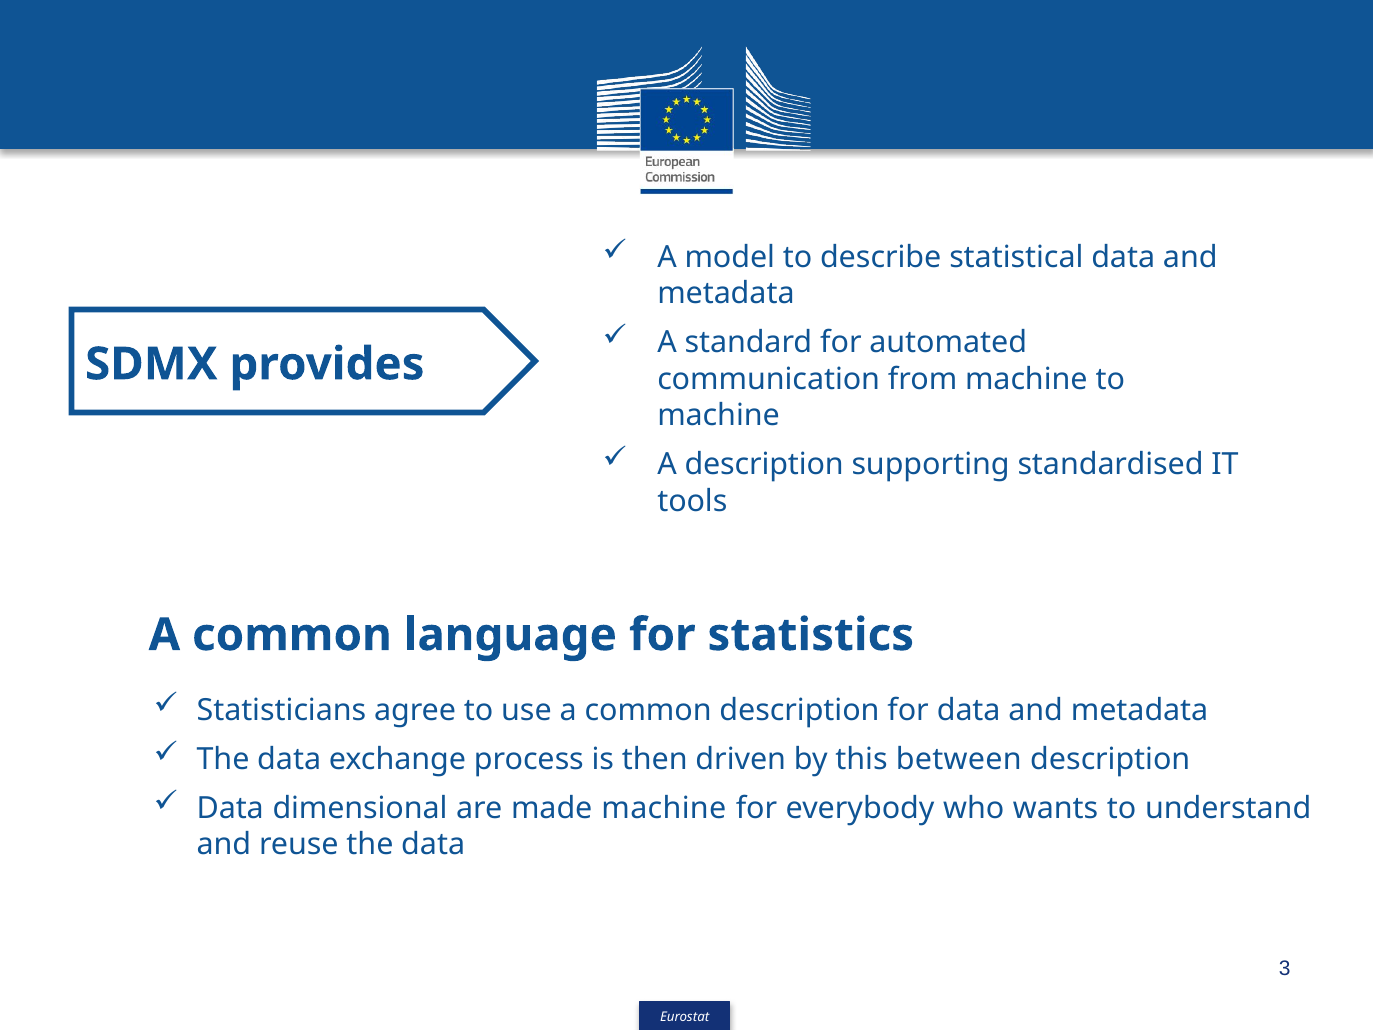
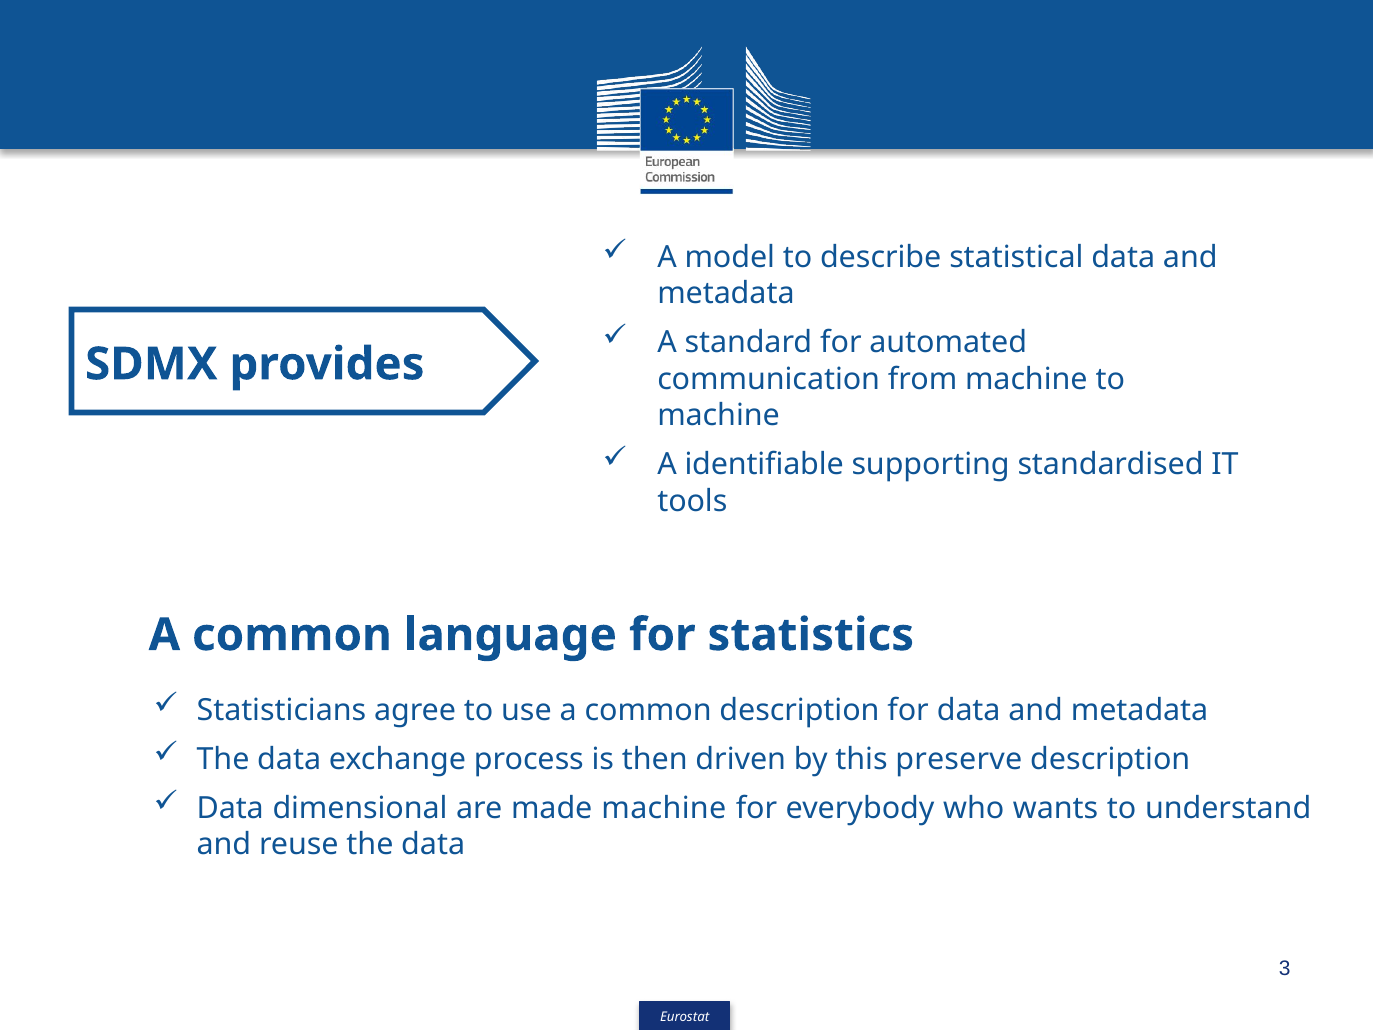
A description: description -> identifiable (764, 464)
between: between -> preserve (959, 759)
